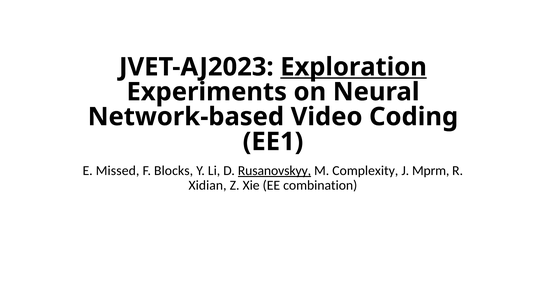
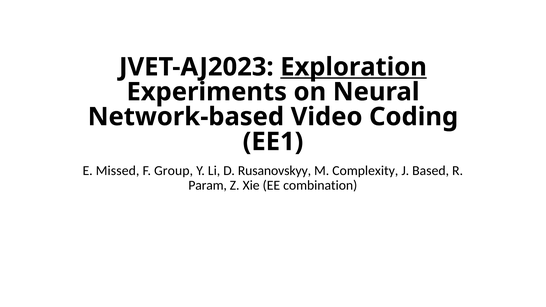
Blocks: Blocks -> Group (174, 171)
Rusanovskyy underline: present -> none (275, 171)
Mprm: Mprm -> Based (431, 171)
Xidian: Xidian -> Param (208, 185)
